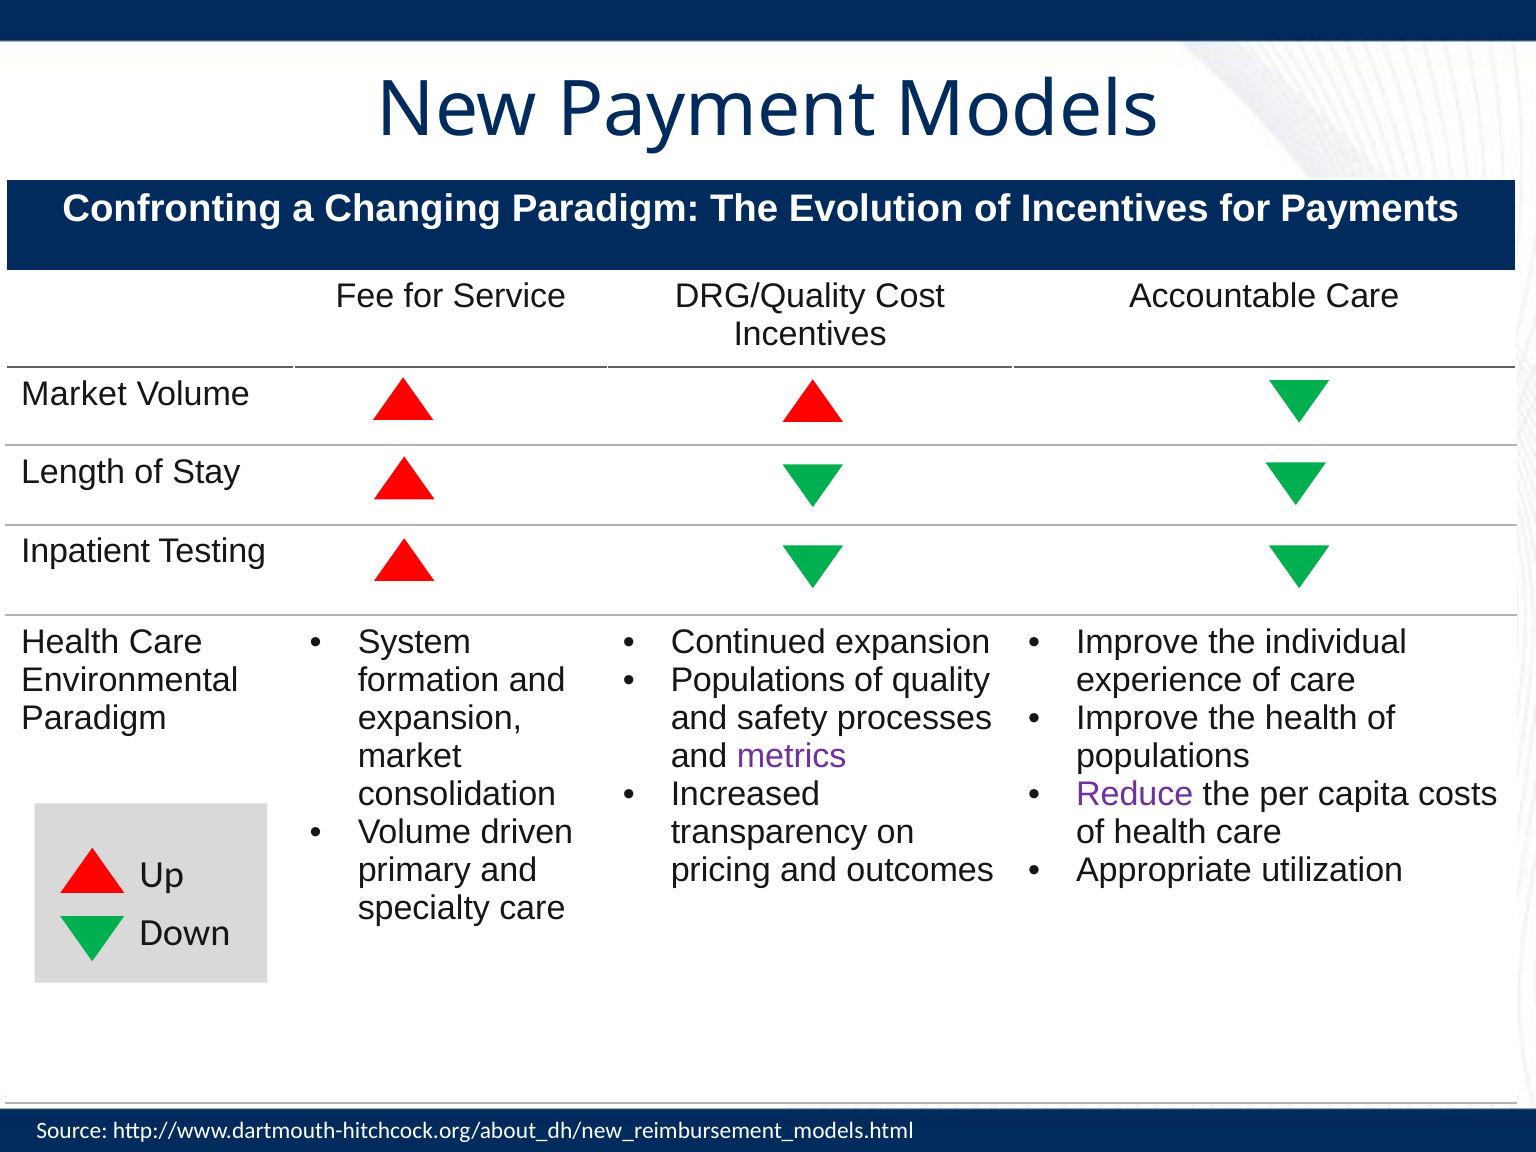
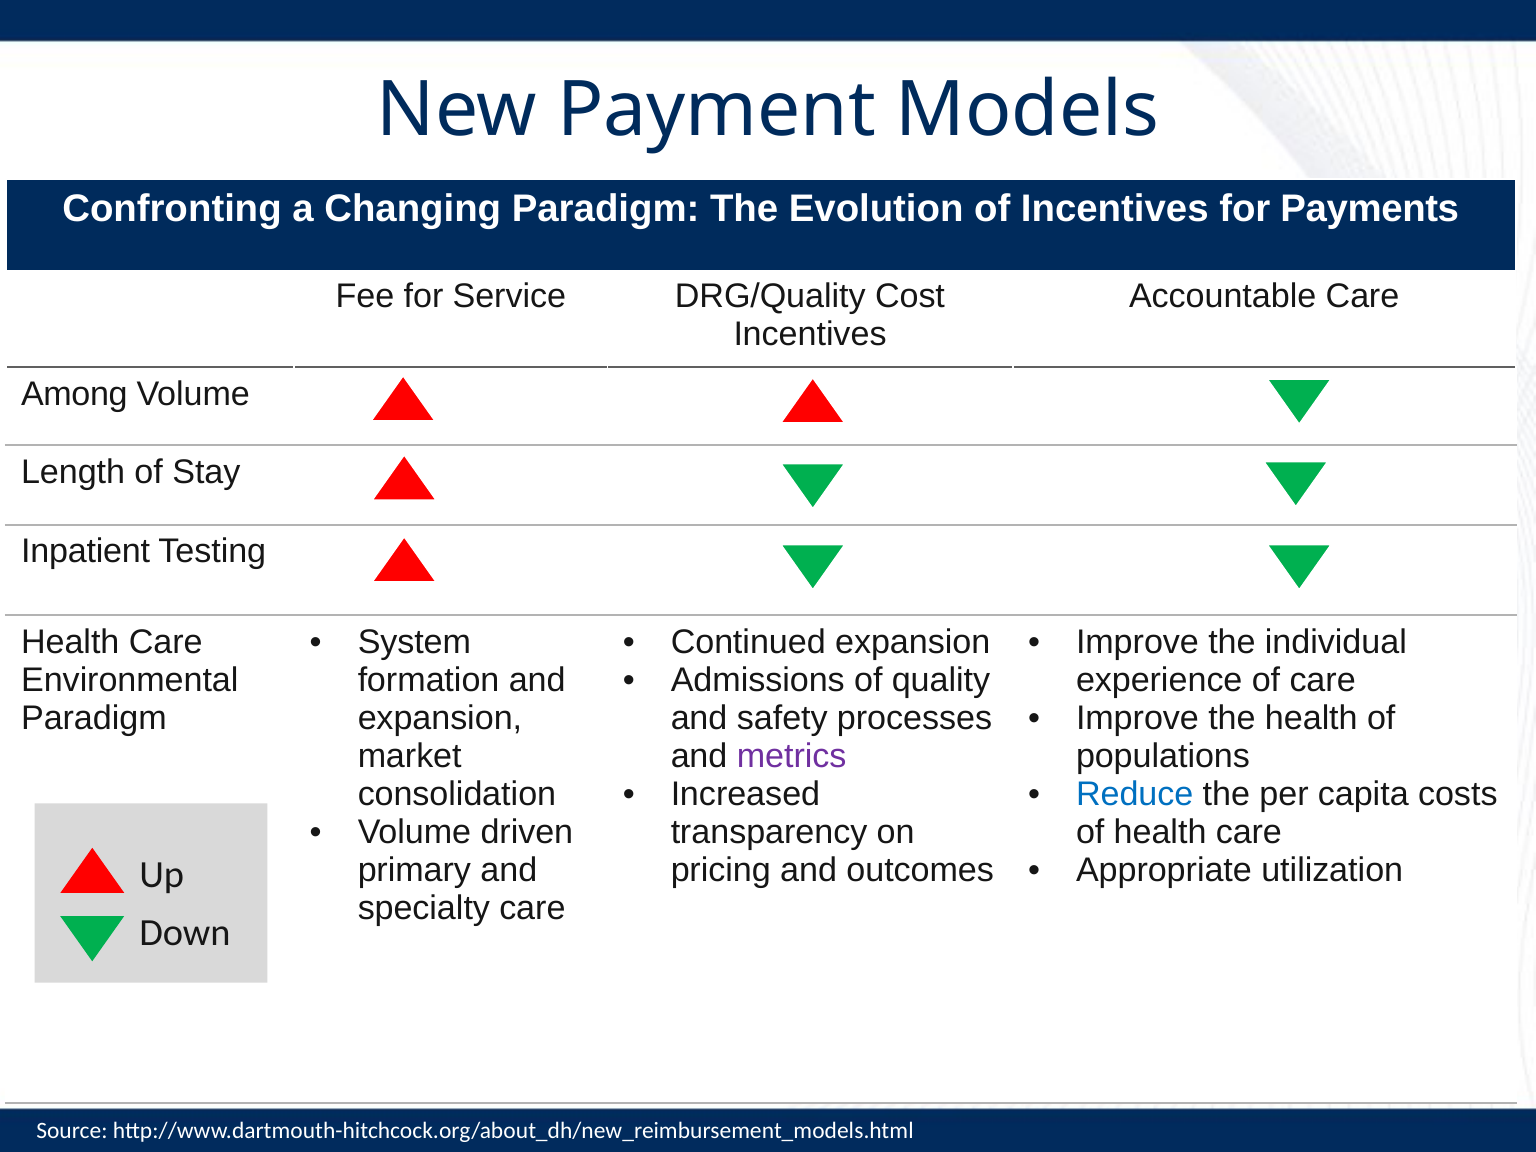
Market: Market -> Among (74, 394)
Populations: Populations -> Admissions (758, 680)
Reduce colour: purple -> blue (1135, 794)
